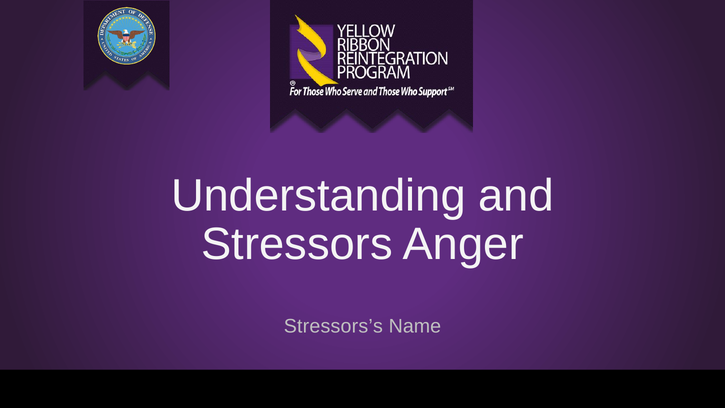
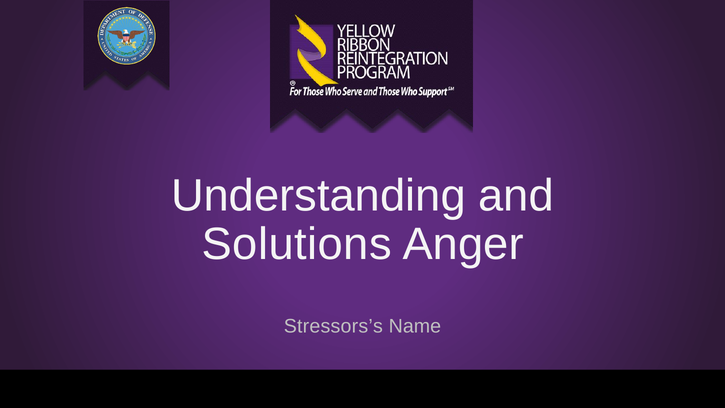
Stressors: Stressors -> Solutions (297, 244)
